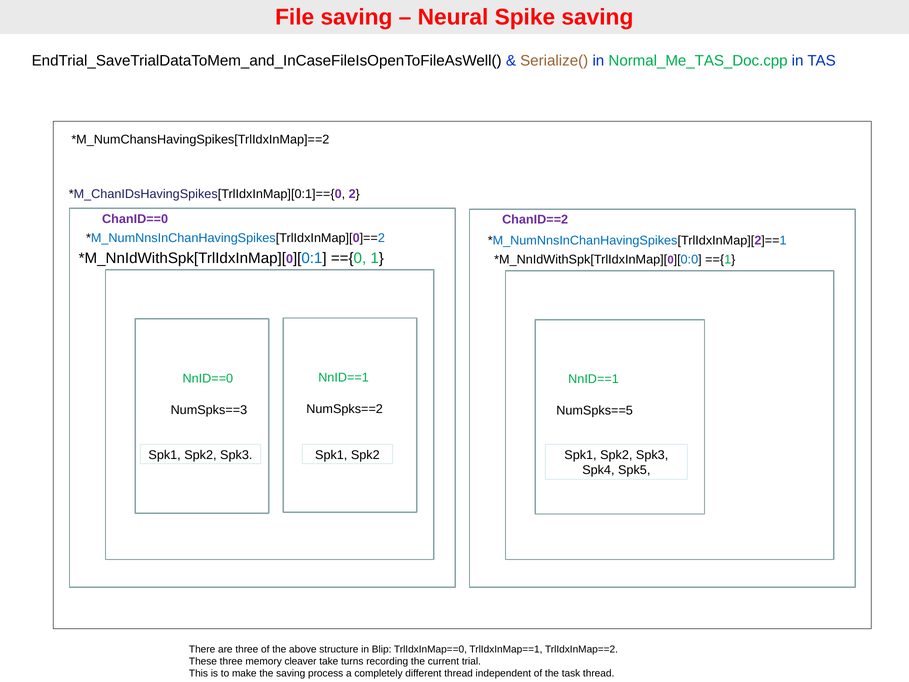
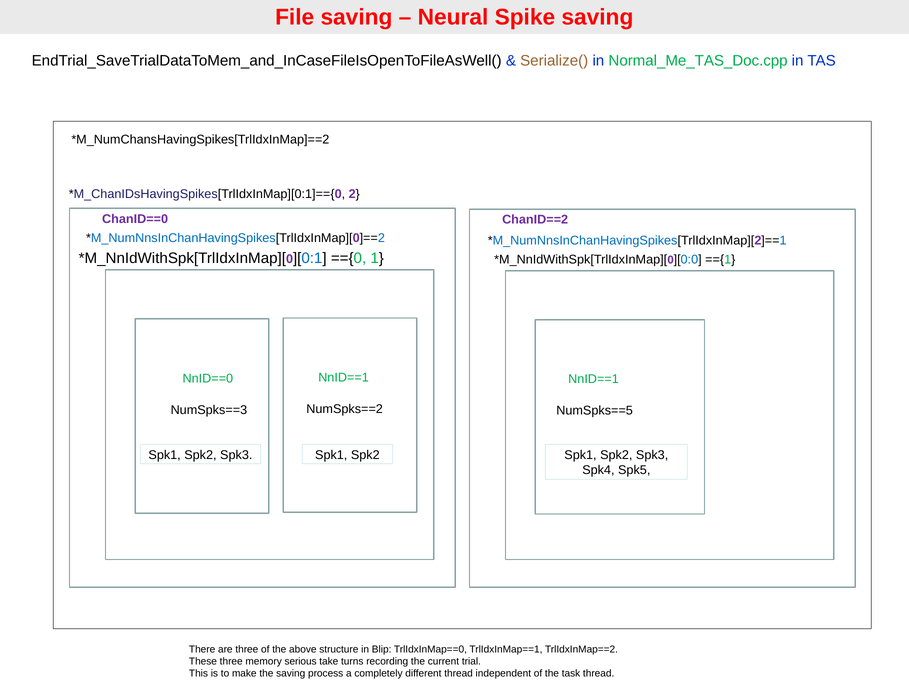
cleaver: cleaver -> serious (301, 661)
